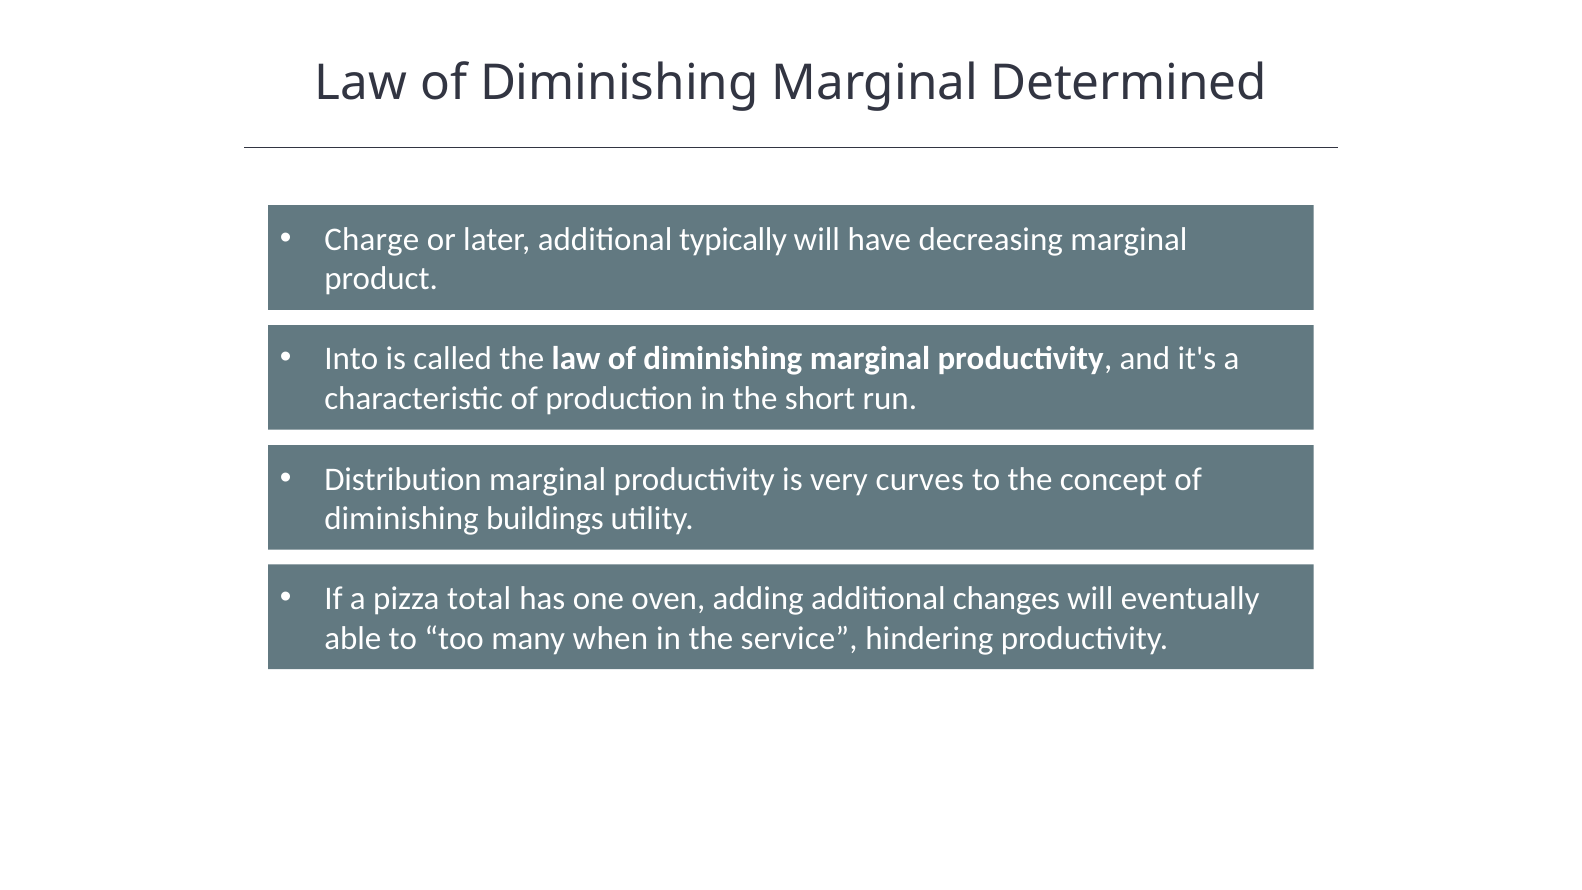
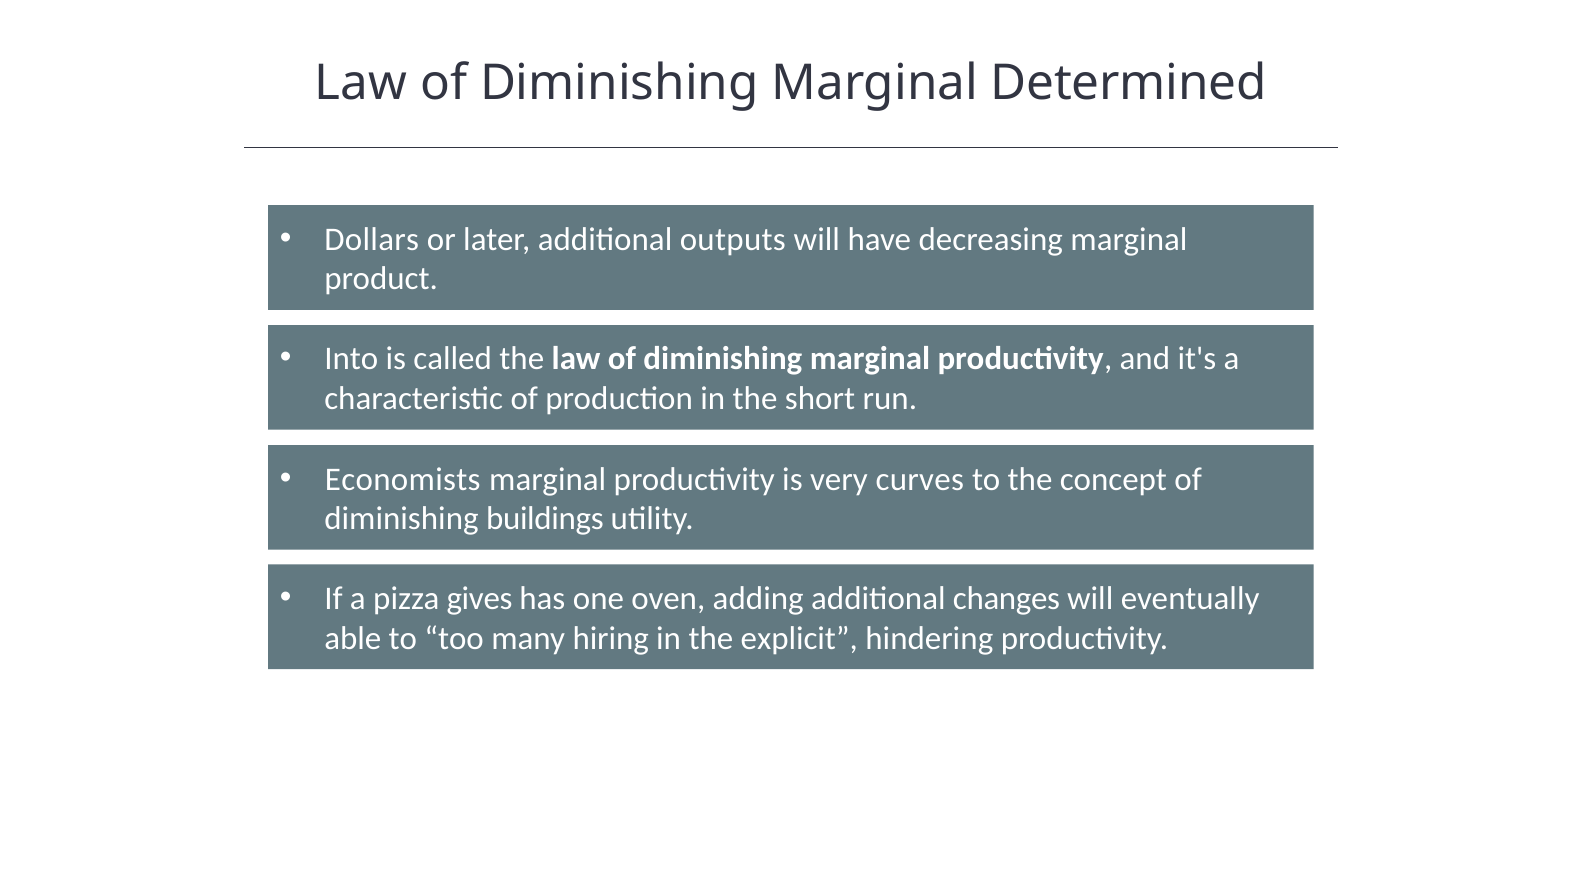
Charge: Charge -> Dollars (372, 239)
typically: typically -> outputs (733, 239)
Distribution: Distribution -> Economists (403, 479)
total: total -> gives (480, 599)
when: when -> hiring (611, 638)
service: service -> explicit (799, 638)
